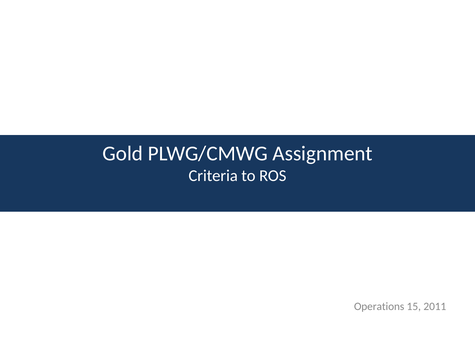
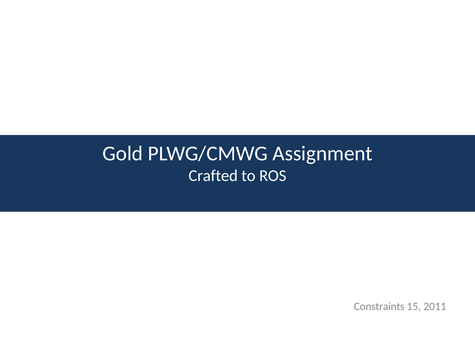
Criteria: Criteria -> Crafted (213, 176)
Operations: Operations -> Constraints (379, 307)
